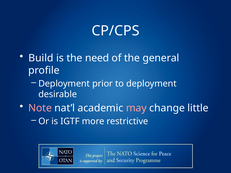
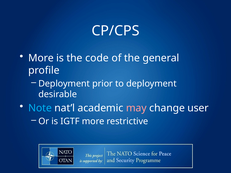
Build: Build -> More (41, 58)
need: need -> code (97, 58)
Note colour: pink -> light blue (40, 108)
little: little -> user (198, 108)
